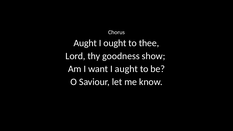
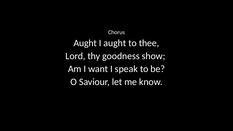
I ought: ought -> aught (115, 43)
I aught: aught -> speak (126, 69)
